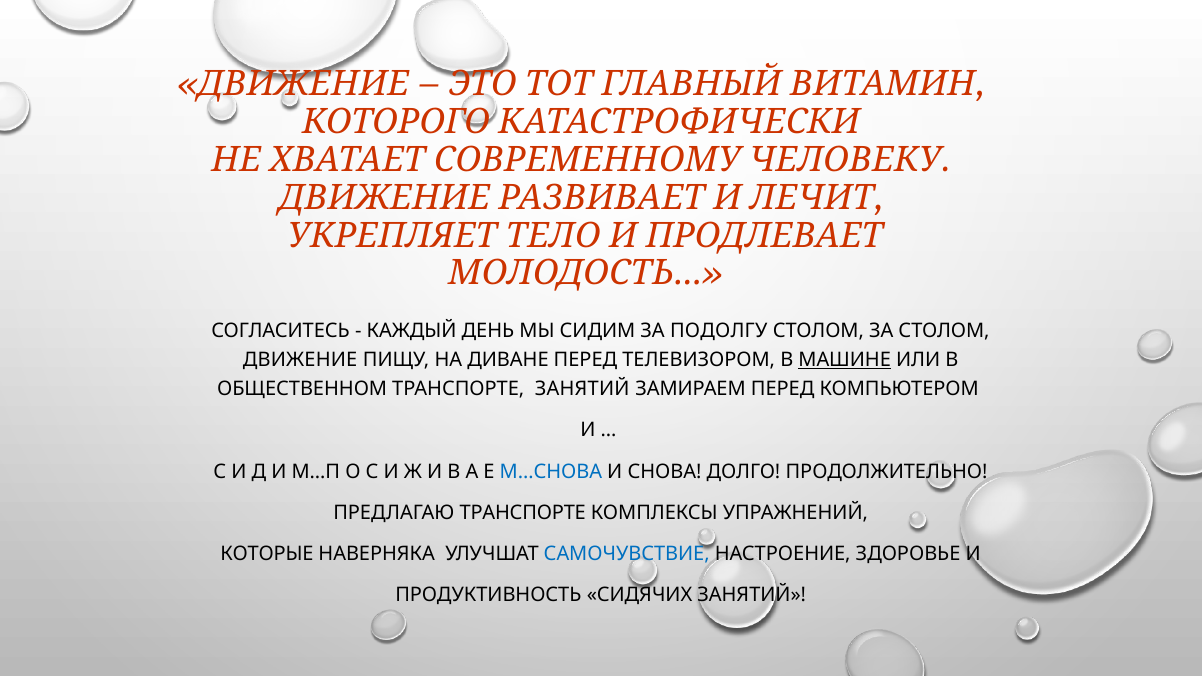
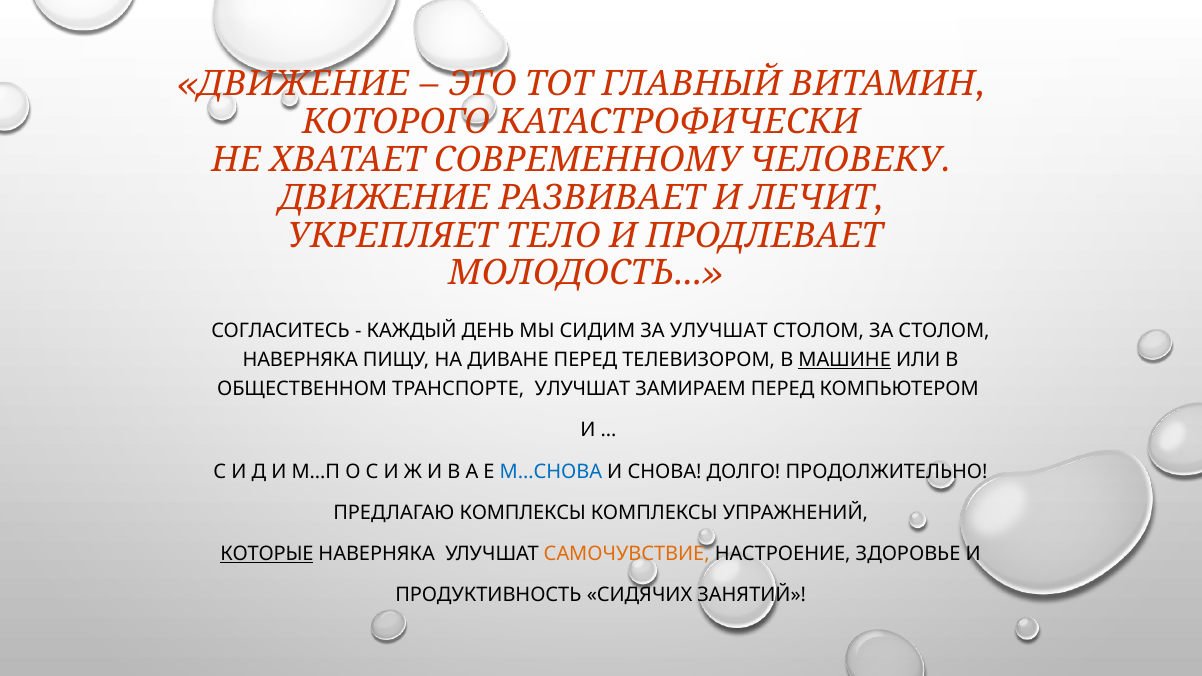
ЗА ПОДОЛГУ: ПОДОЛГУ -> УЛУЧШАТ (719, 331)
ДВИЖЕНИЕ: ДВИЖЕНИЕ -> НАВЕРНЯКА (300, 360)
ТРАНСПОРТЕ ЗАНЯТИЙ: ЗАНЯТИЙ -> УЛУЧШАТ (582, 389)
ПРЕДЛАГАЮ ТРАНСПОРТЕ: ТРАНСПОРТЕ -> КОМПЛЕКСЫ (523, 513)
КОТОРЫЕ underline: none -> present (267, 554)
САМОЧУВСТВИЕ colour: blue -> orange (627, 554)
